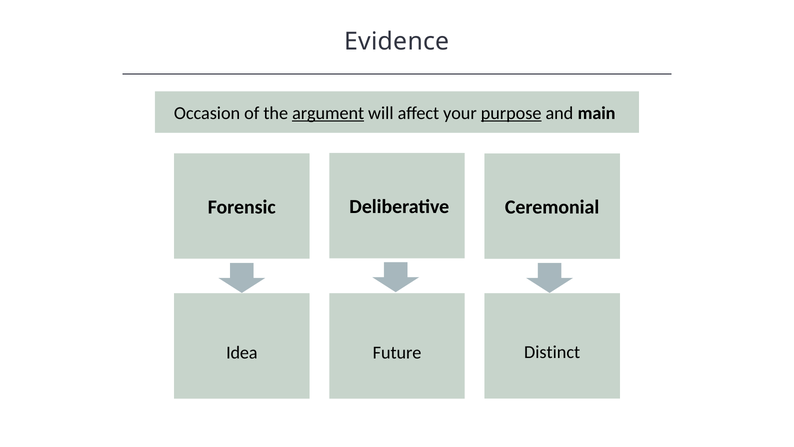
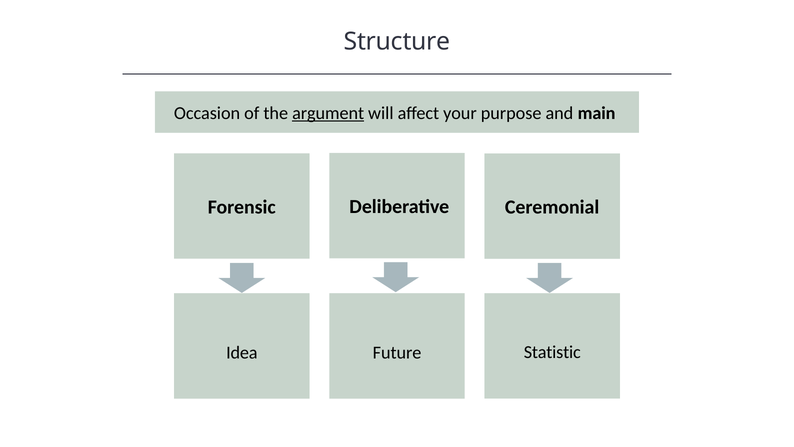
Evidence: Evidence -> Structure (397, 42)
purpose underline: present -> none (511, 113)
Distinct: Distinct -> Statistic (552, 352)
